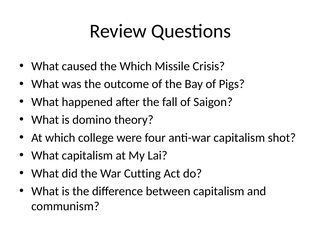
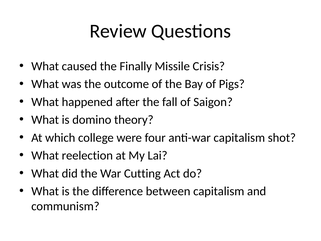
the Which: Which -> Finally (136, 66)
What capitalism: capitalism -> reelection (87, 155)
